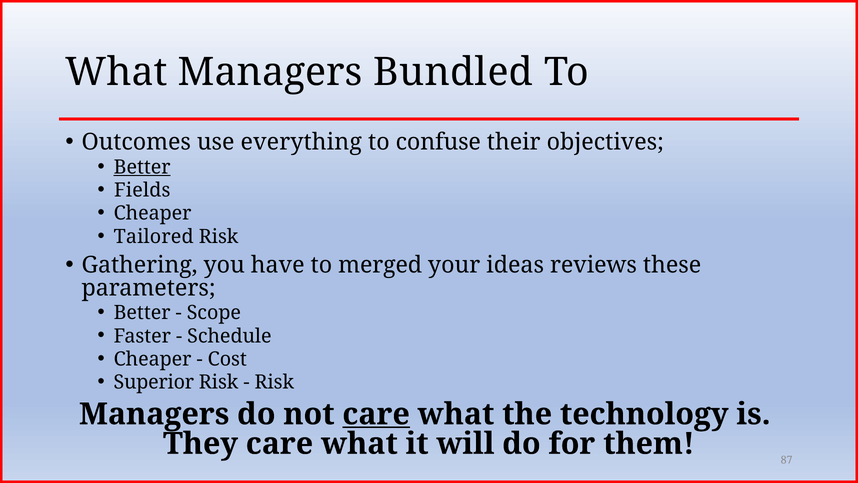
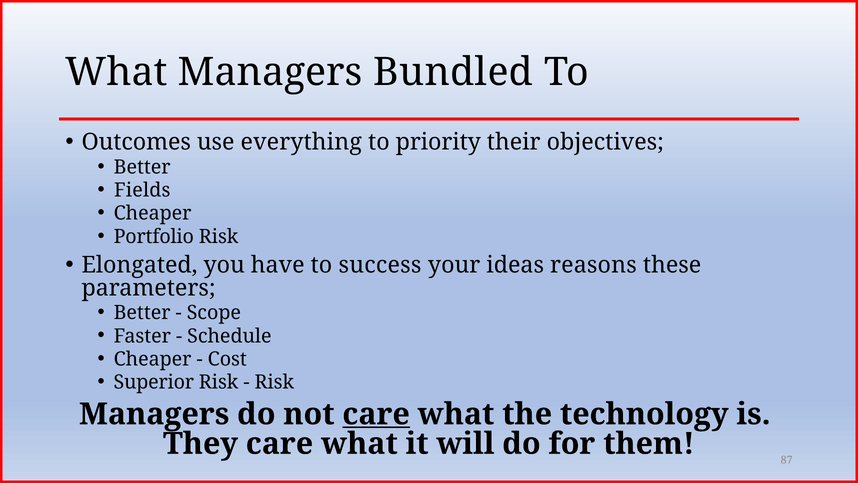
confuse: confuse -> priority (438, 142)
Better underline: present -> none (142, 167)
Tailored: Tailored -> Portfolio (154, 236)
Gathering: Gathering -> Elongated (139, 265)
merged: merged -> success (380, 265)
reviews: reviews -> reasons (593, 265)
